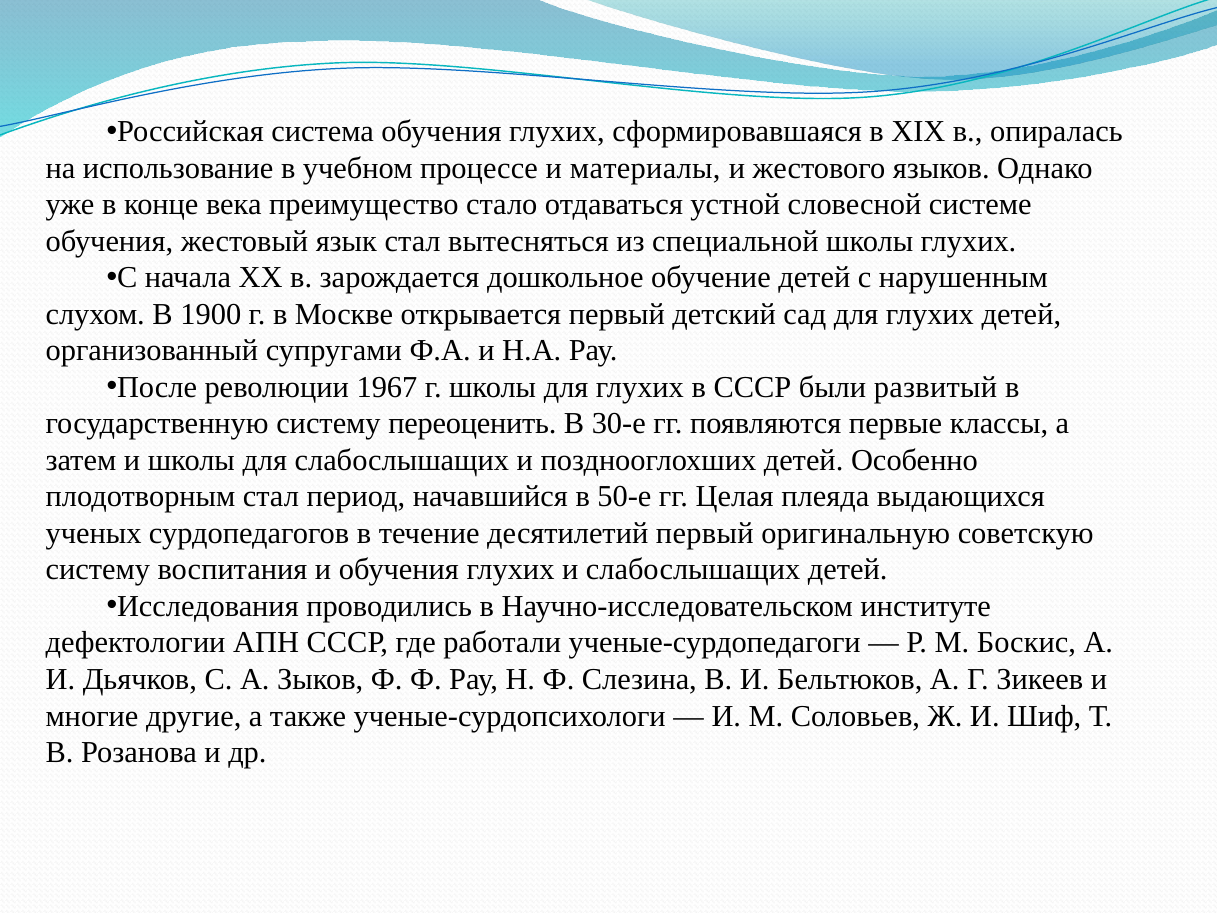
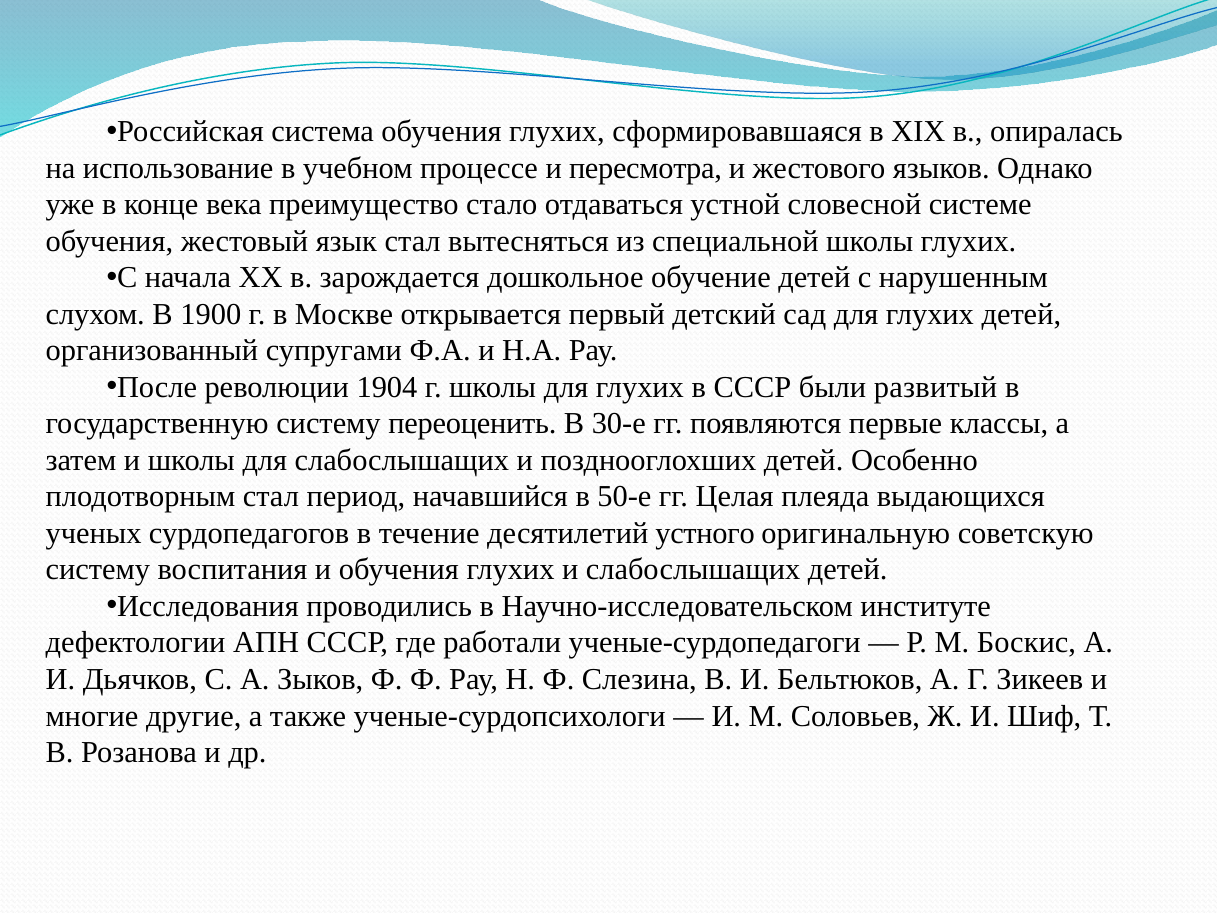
материалы: материалы -> пересмотра (645, 168)
1967: 1967 -> 1904 (387, 387)
десятилетий первый: первый -> устного (705, 533)
